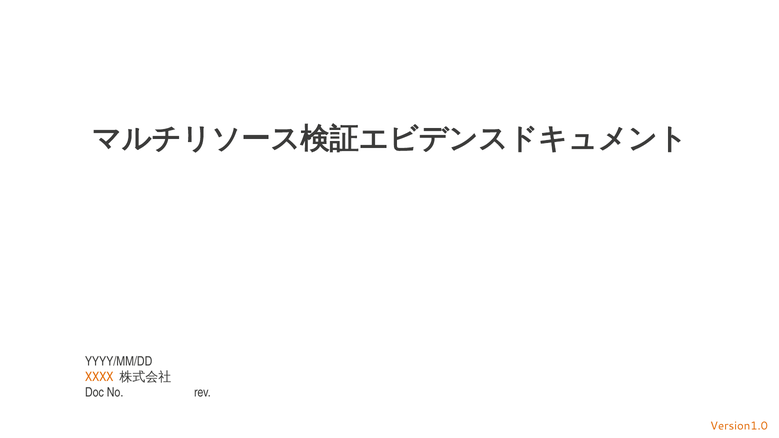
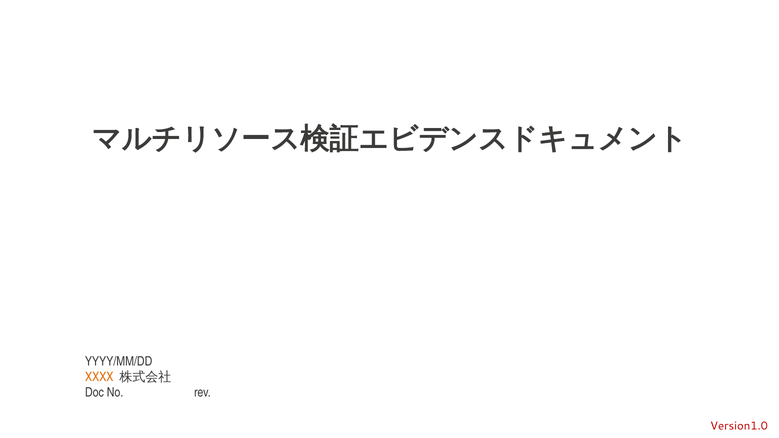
Version1.0 colour: orange -> red (739, 426)
